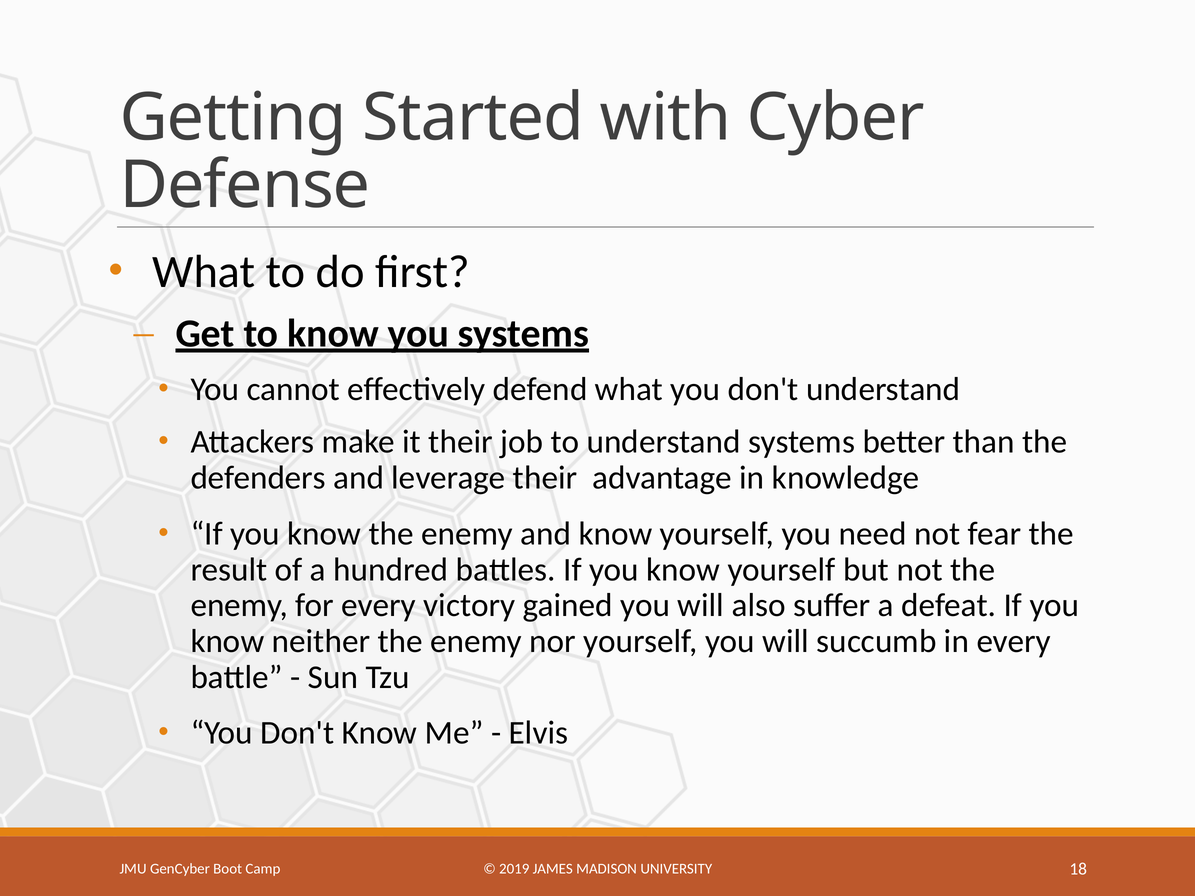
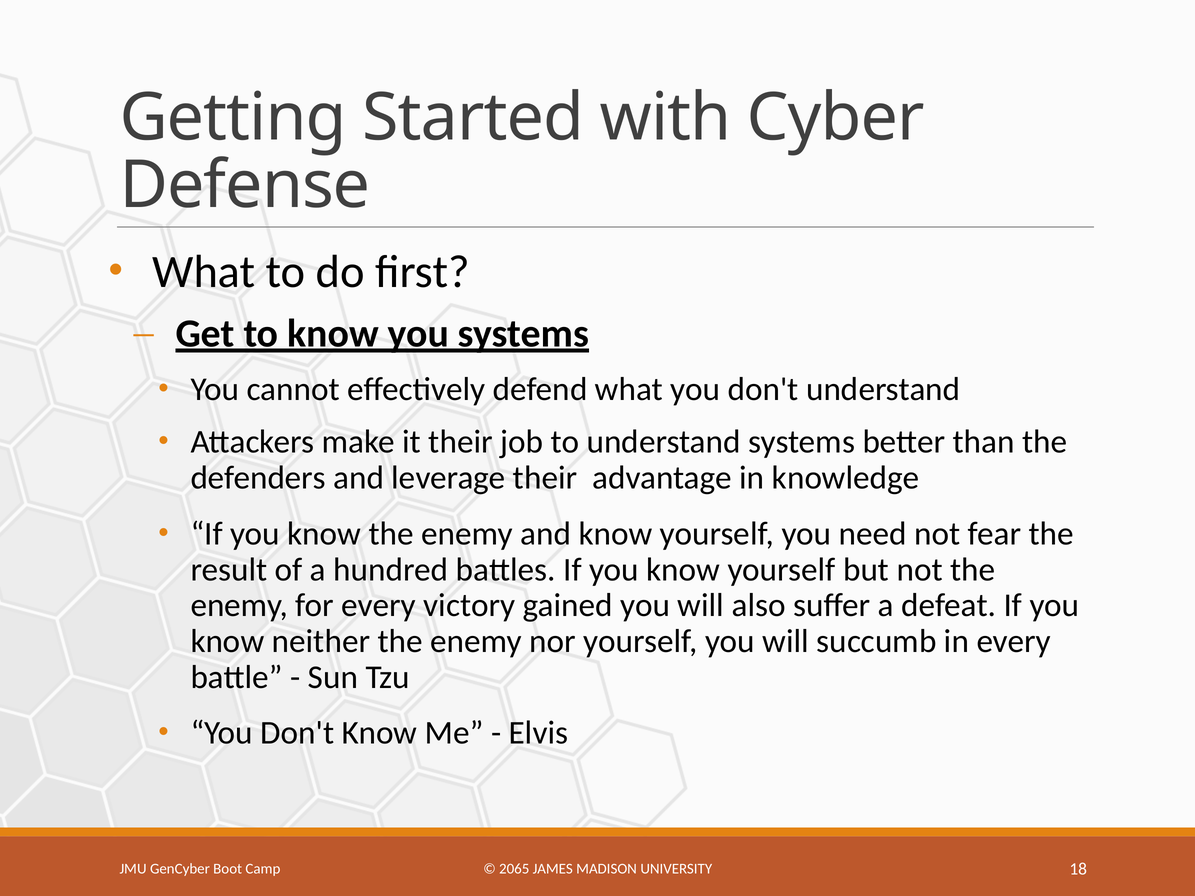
2019: 2019 -> 2065 (514, 869)
